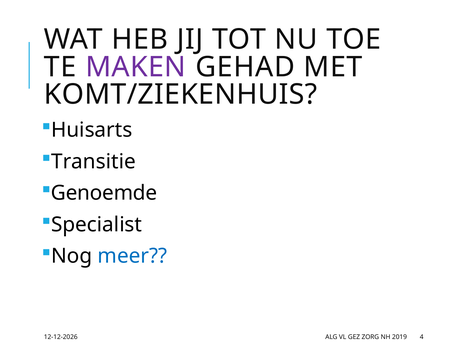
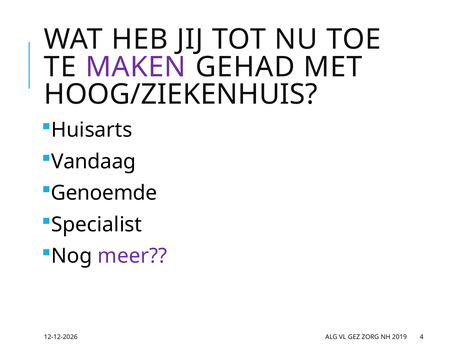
KOMT/ZIEKENHUIS: KOMT/ZIEKENHUIS -> HOOG/ZIEKENHUIS (181, 94)
Transitie: Transitie -> Vandaag (94, 162)
meer colour: blue -> purple (132, 256)
